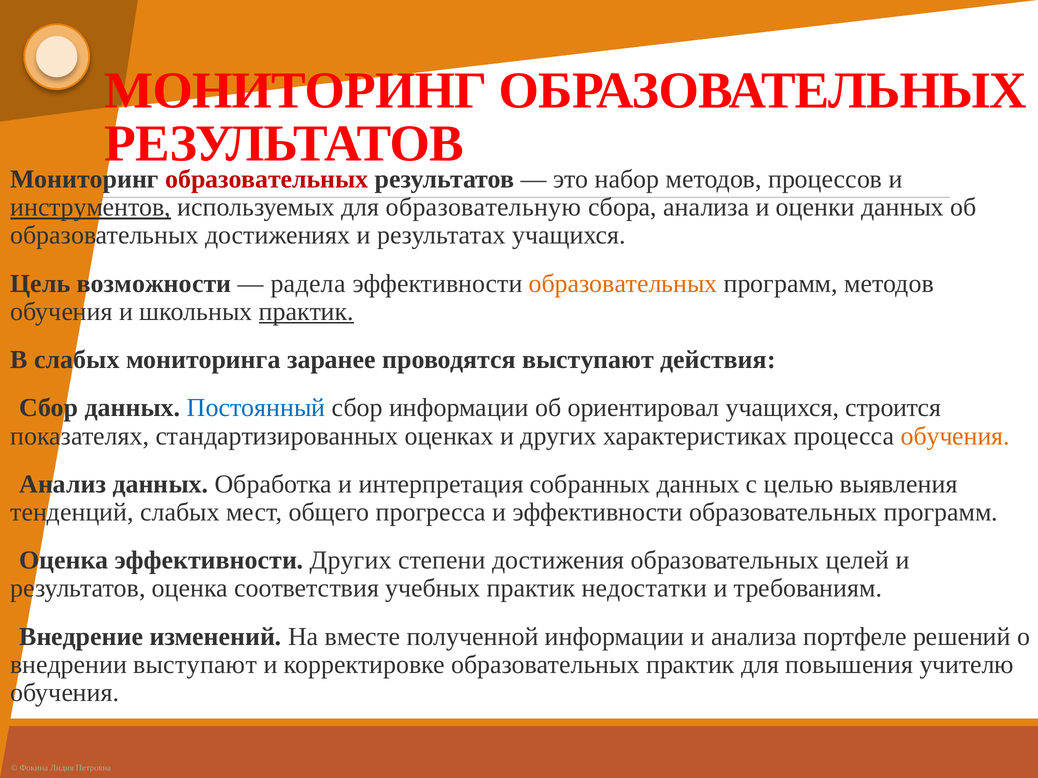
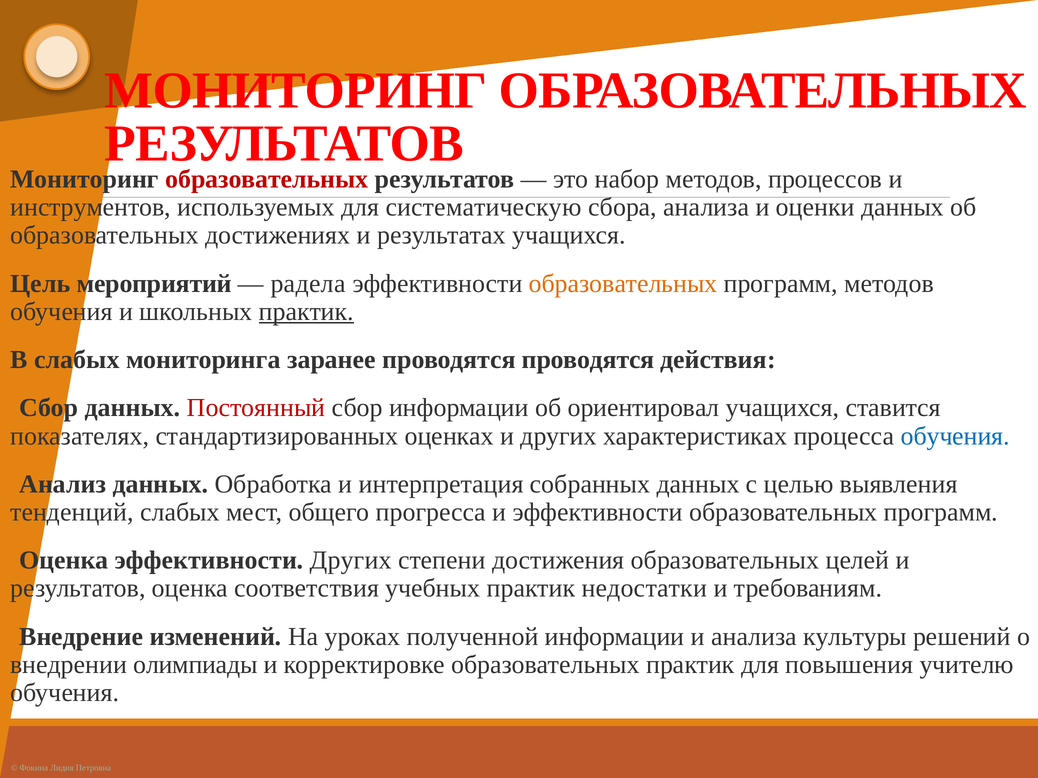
инструментов underline: present -> none (91, 207)
образовательную: образовательную -> систематическую (484, 207)
возможности: возможности -> мероприятий (154, 284)
проводятся выступают: выступают -> проводятся (588, 360)
Постоянный colour: blue -> red (256, 408)
строится: строится -> ставится (893, 408)
обучения colour: orange -> blue (955, 436)
вместе: вместе -> уроках (363, 637)
портфеле: портфеле -> культуры (855, 637)
внедрении выступают: выступают -> олимпиады (195, 665)
